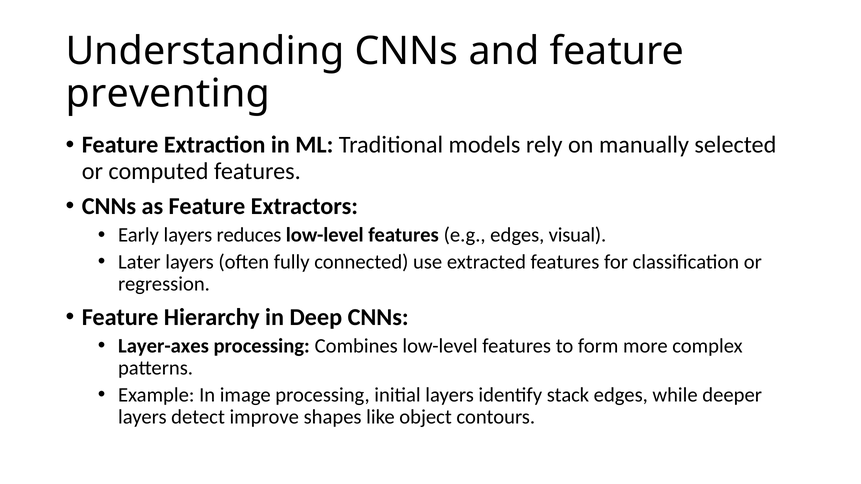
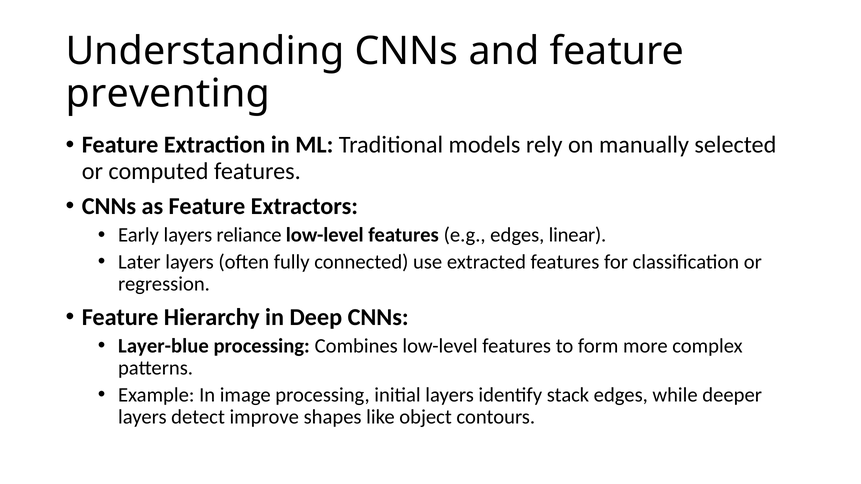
reduces: reduces -> reliance (249, 235)
visual: visual -> linear (577, 235)
Layer-axes: Layer-axes -> Layer-blue (163, 346)
